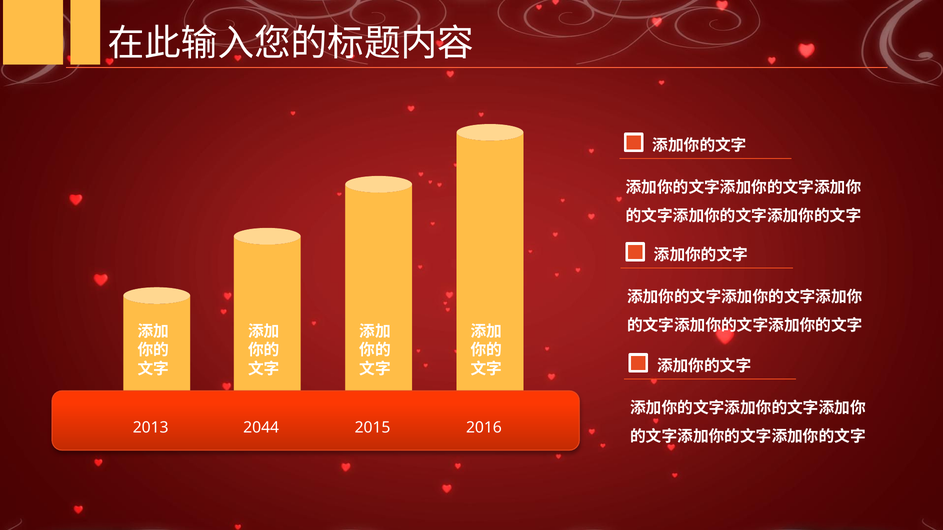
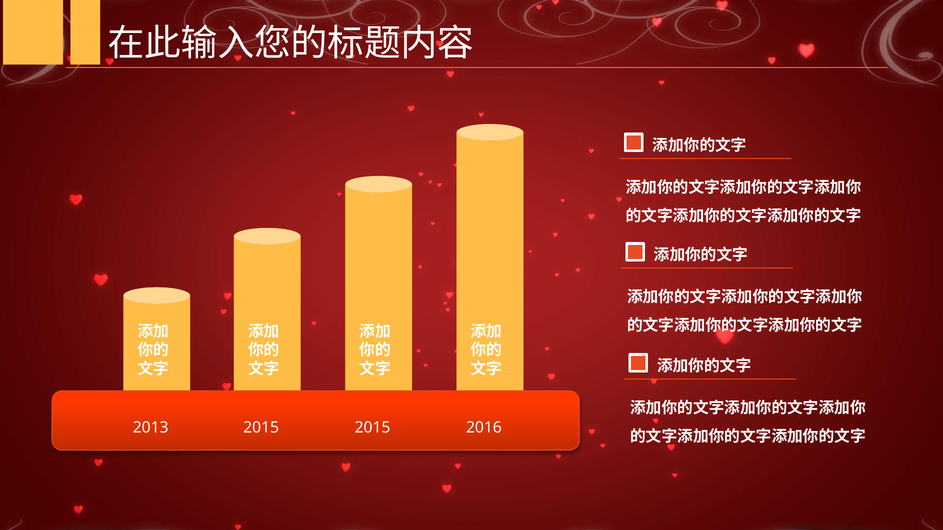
2013 2044: 2044 -> 2015 (261, 428)
